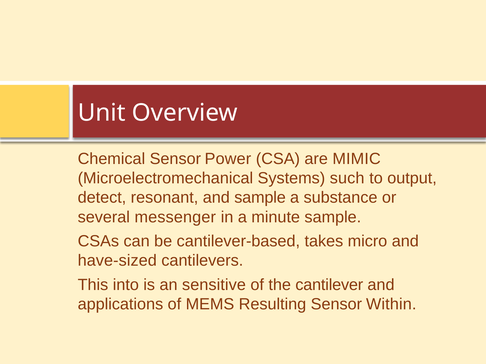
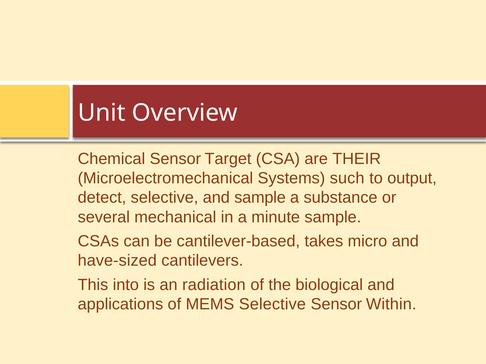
Power: Power -> Target (228, 159)
MIMIC: MIMIC -> THEIR (357, 159)
detect resonant: resonant -> selective (165, 198)
messenger: messenger -> mechanical (175, 217)
sensitive: sensitive -> radiation (214, 285)
cantilever: cantilever -> biological (329, 285)
MEMS Resulting: Resulting -> Selective (272, 305)
